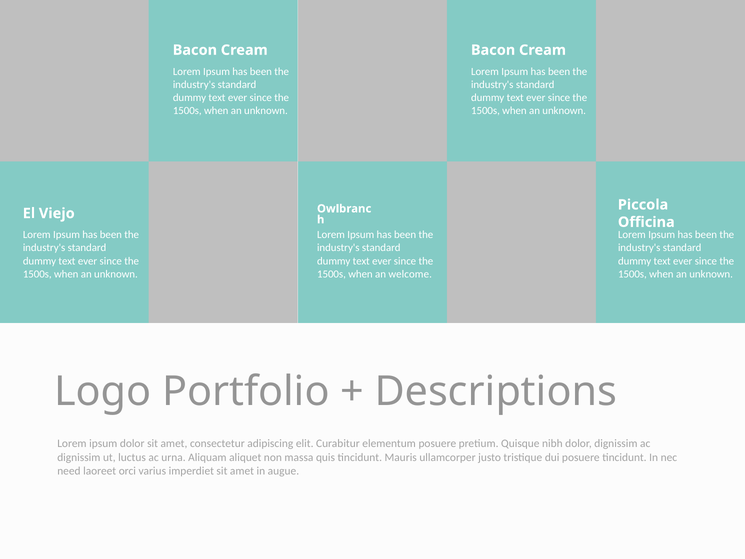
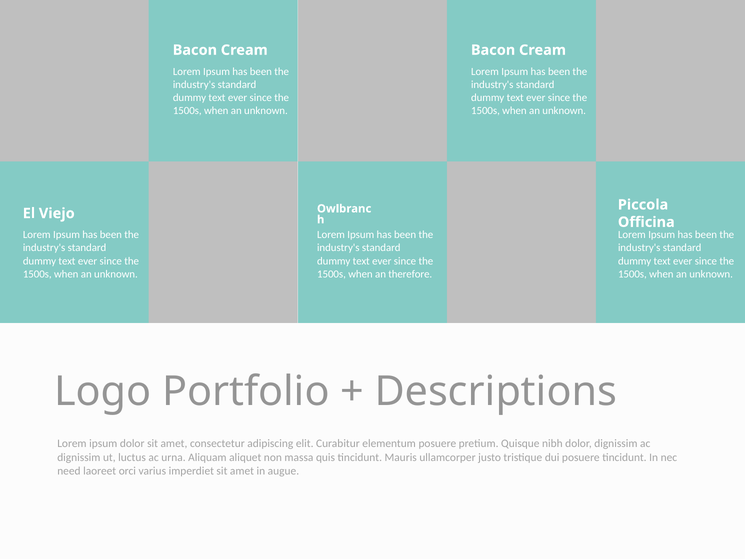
welcome: welcome -> therefore (410, 274)
